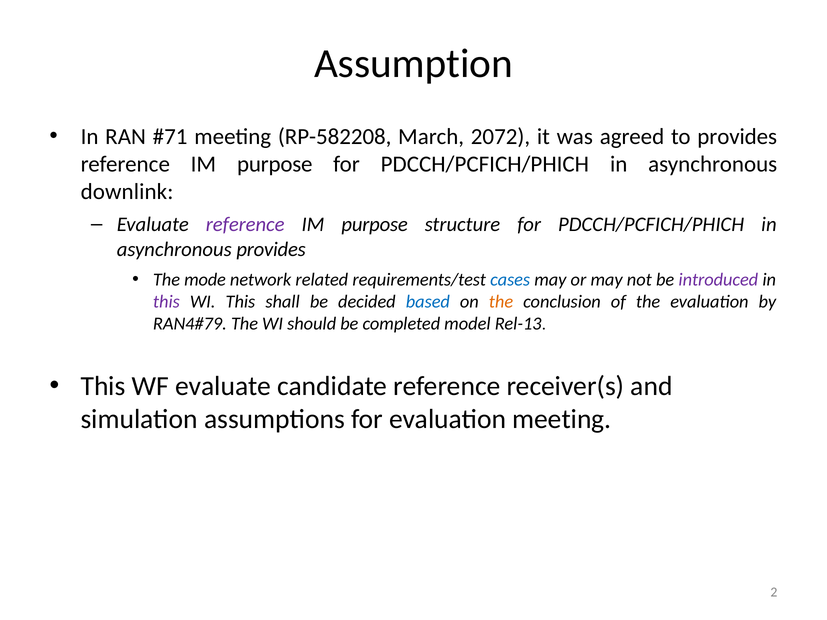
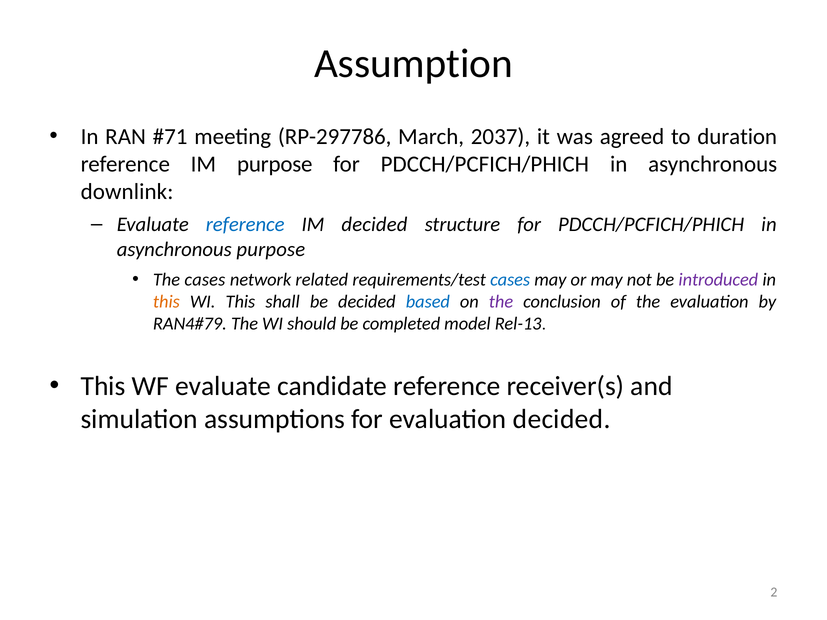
RP-582208: RP-582208 -> RP-297786 (335, 137)
2072: 2072 -> 2037 (501, 137)
to provides: provides -> duration (737, 137)
reference colour: purple -> blue (245, 225)
purpose: purpose -> decided (374, 225)
asynchronous provides: provides -> purpose (271, 250)
The mode: mode -> cases (205, 280)
this colour: purple -> orange (166, 302)
the colour: orange -> purple (501, 302)
evaluation meeting: meeting -> decided (562, 420)
